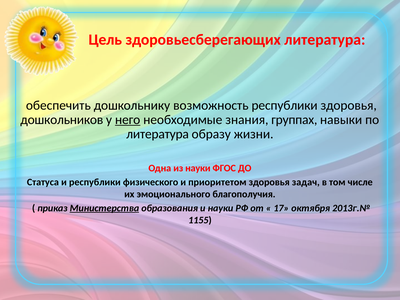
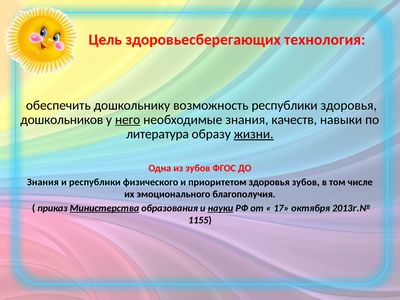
здоровьесберегающих литература: литература -> технология (325, 40)
группах: группах -> качеств (294, 120)
жизни underline: none -> present (254, 134)
из науки: науки -> зубов (198, 168)
Статуса: Статуса -> Знания (43, 182)
здоровья задач: задач -> зубов (306, 182)
науки underline: none -> present (220, 208)
